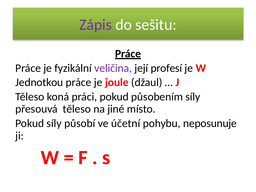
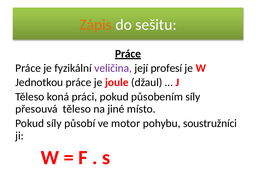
Zápis colour: purple -> orange (96, 25)
účetní: účetní -> motor (126, 123)
neposunuje: neposunuje -> soustružníci (210, 123)
